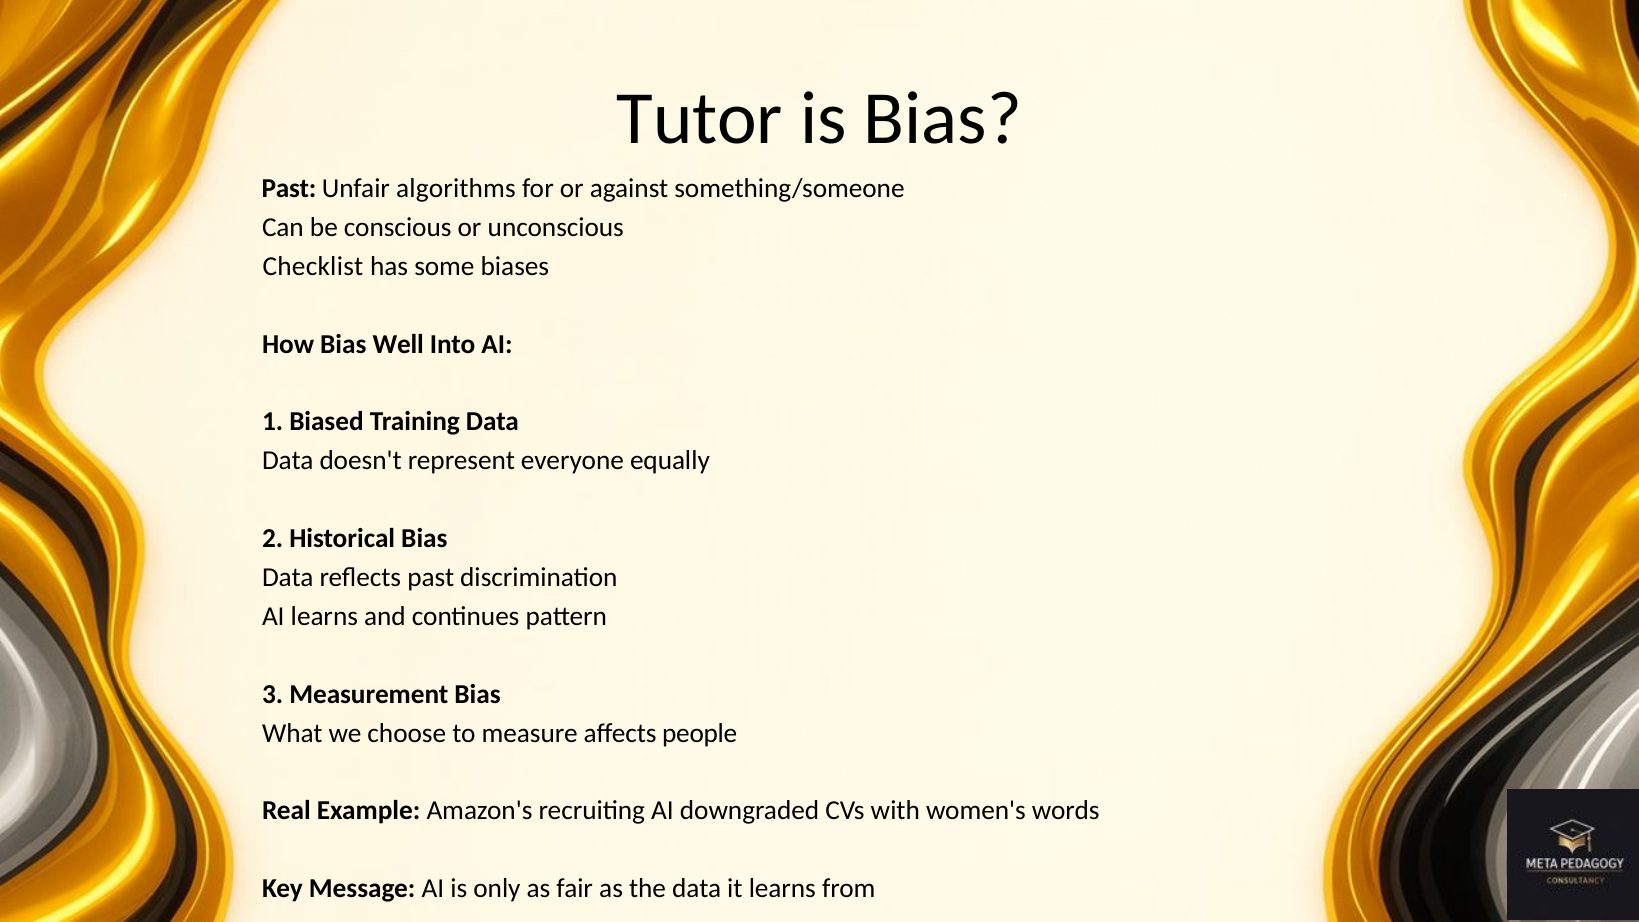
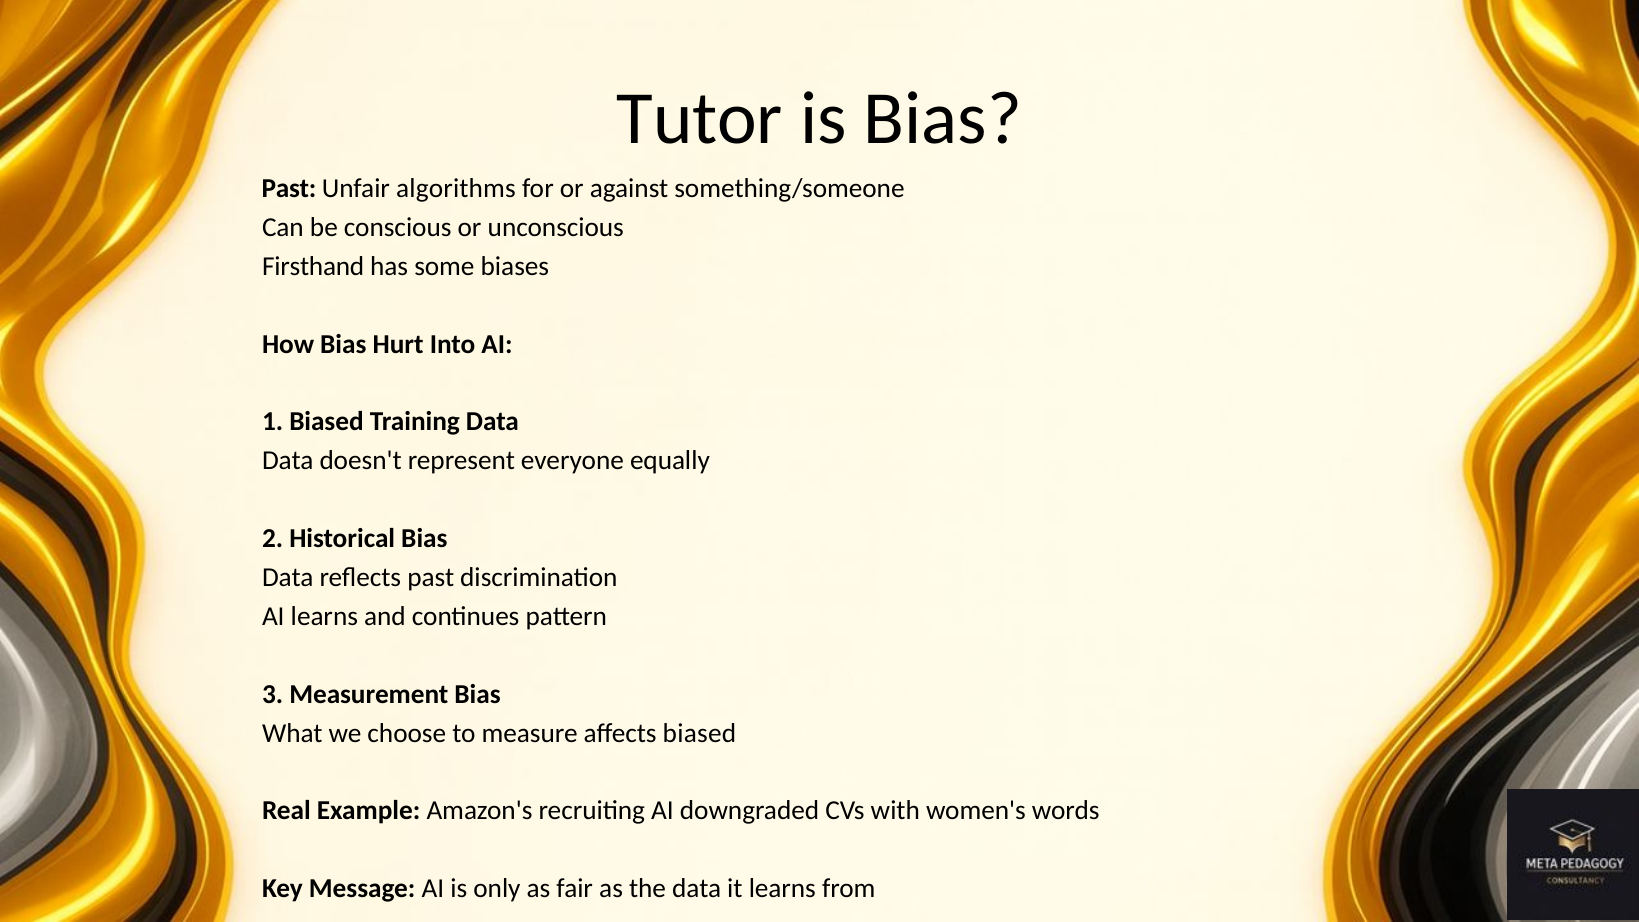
Checklist: Checklist -> Firsthand (313, 266)
Well: Well -> Hurt (398, 344)
affects people: people -> biased (699, 733)
